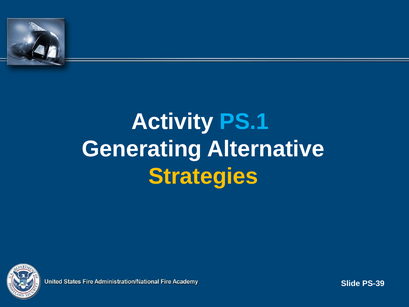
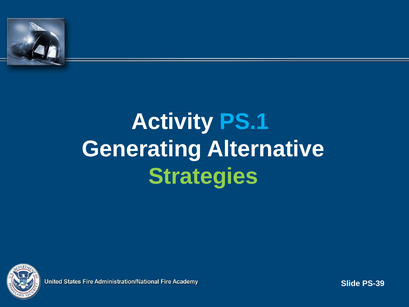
Strategies colour: yellow -> light green (203, 176)
